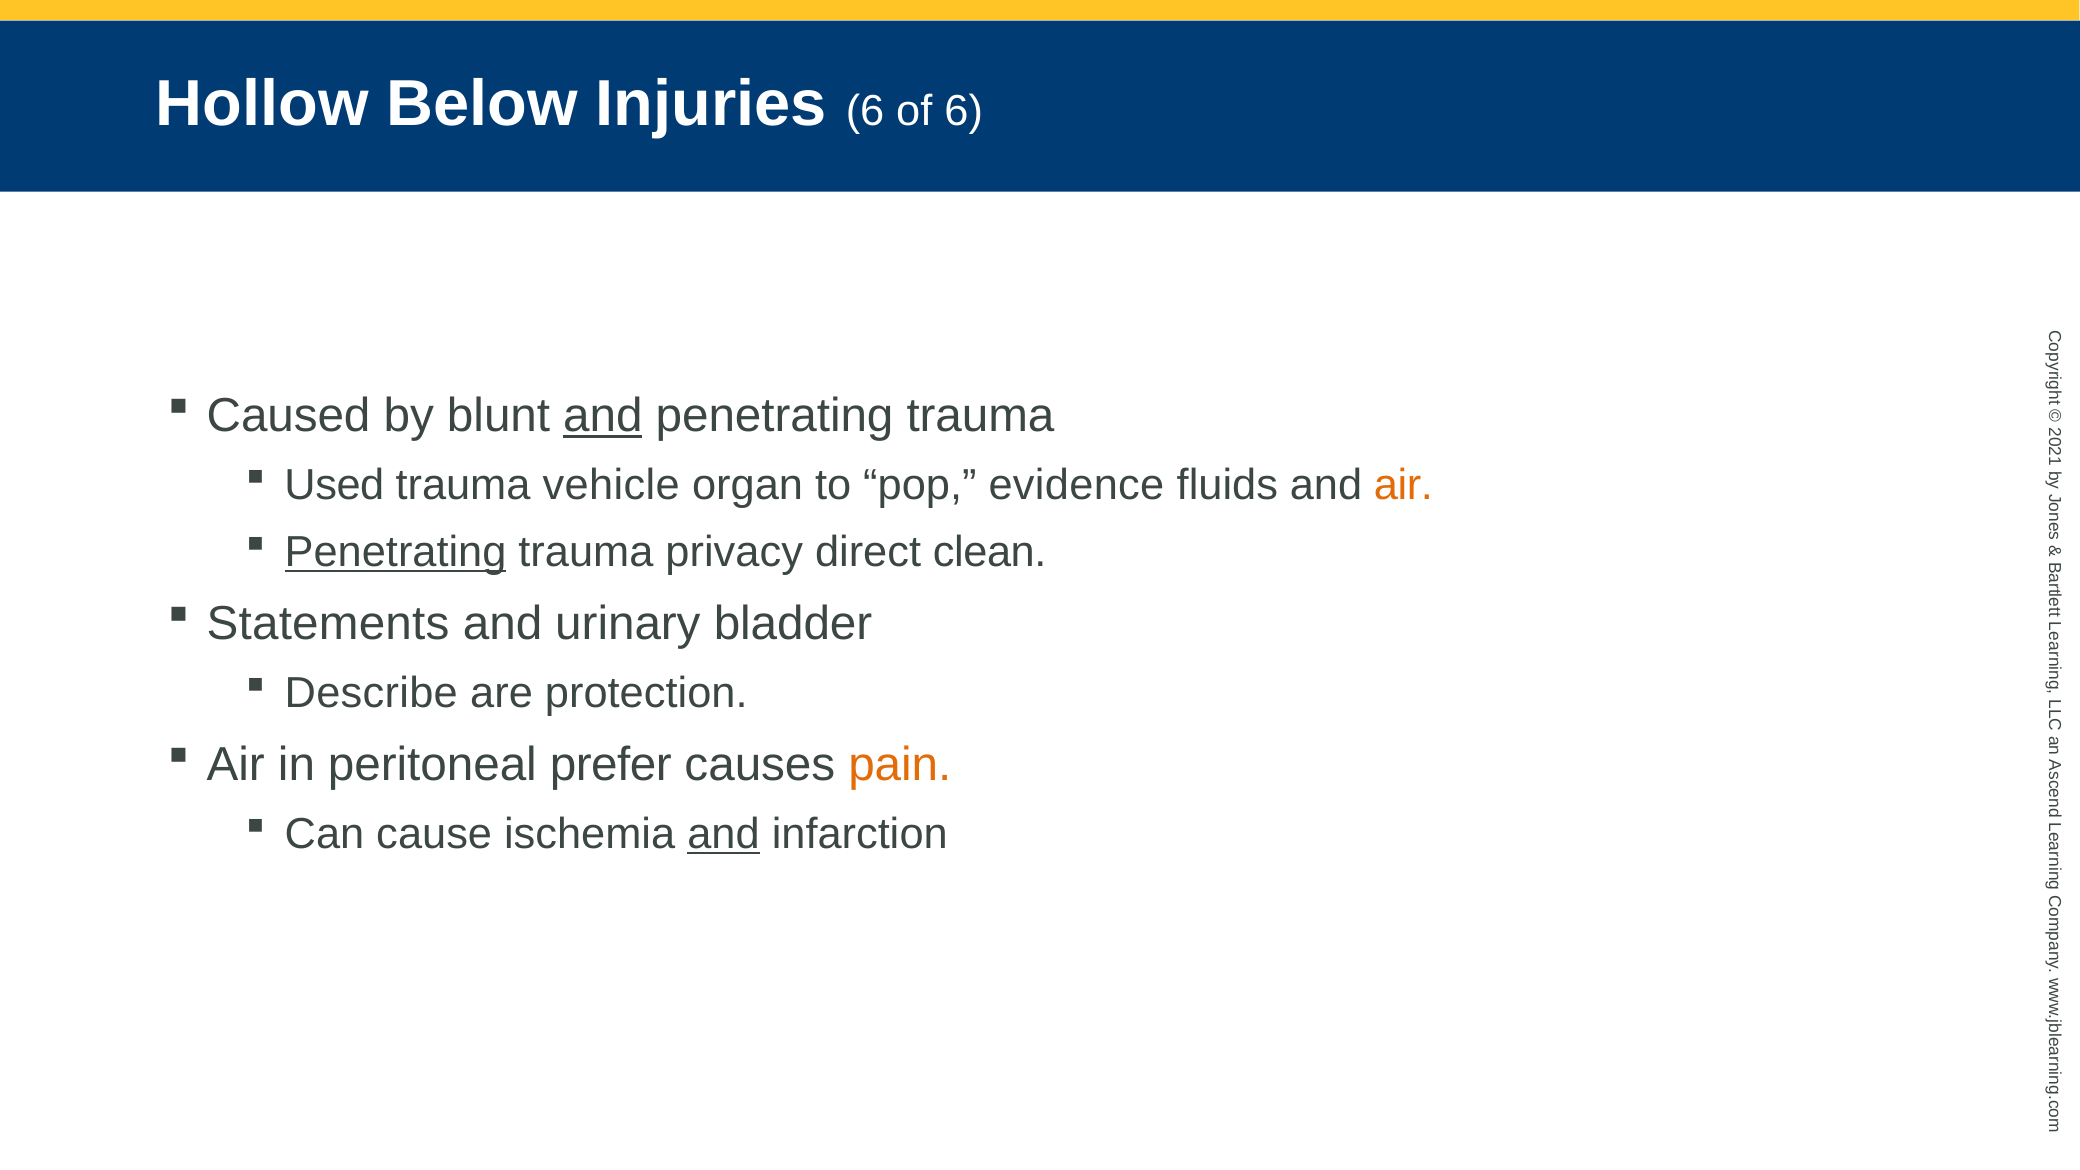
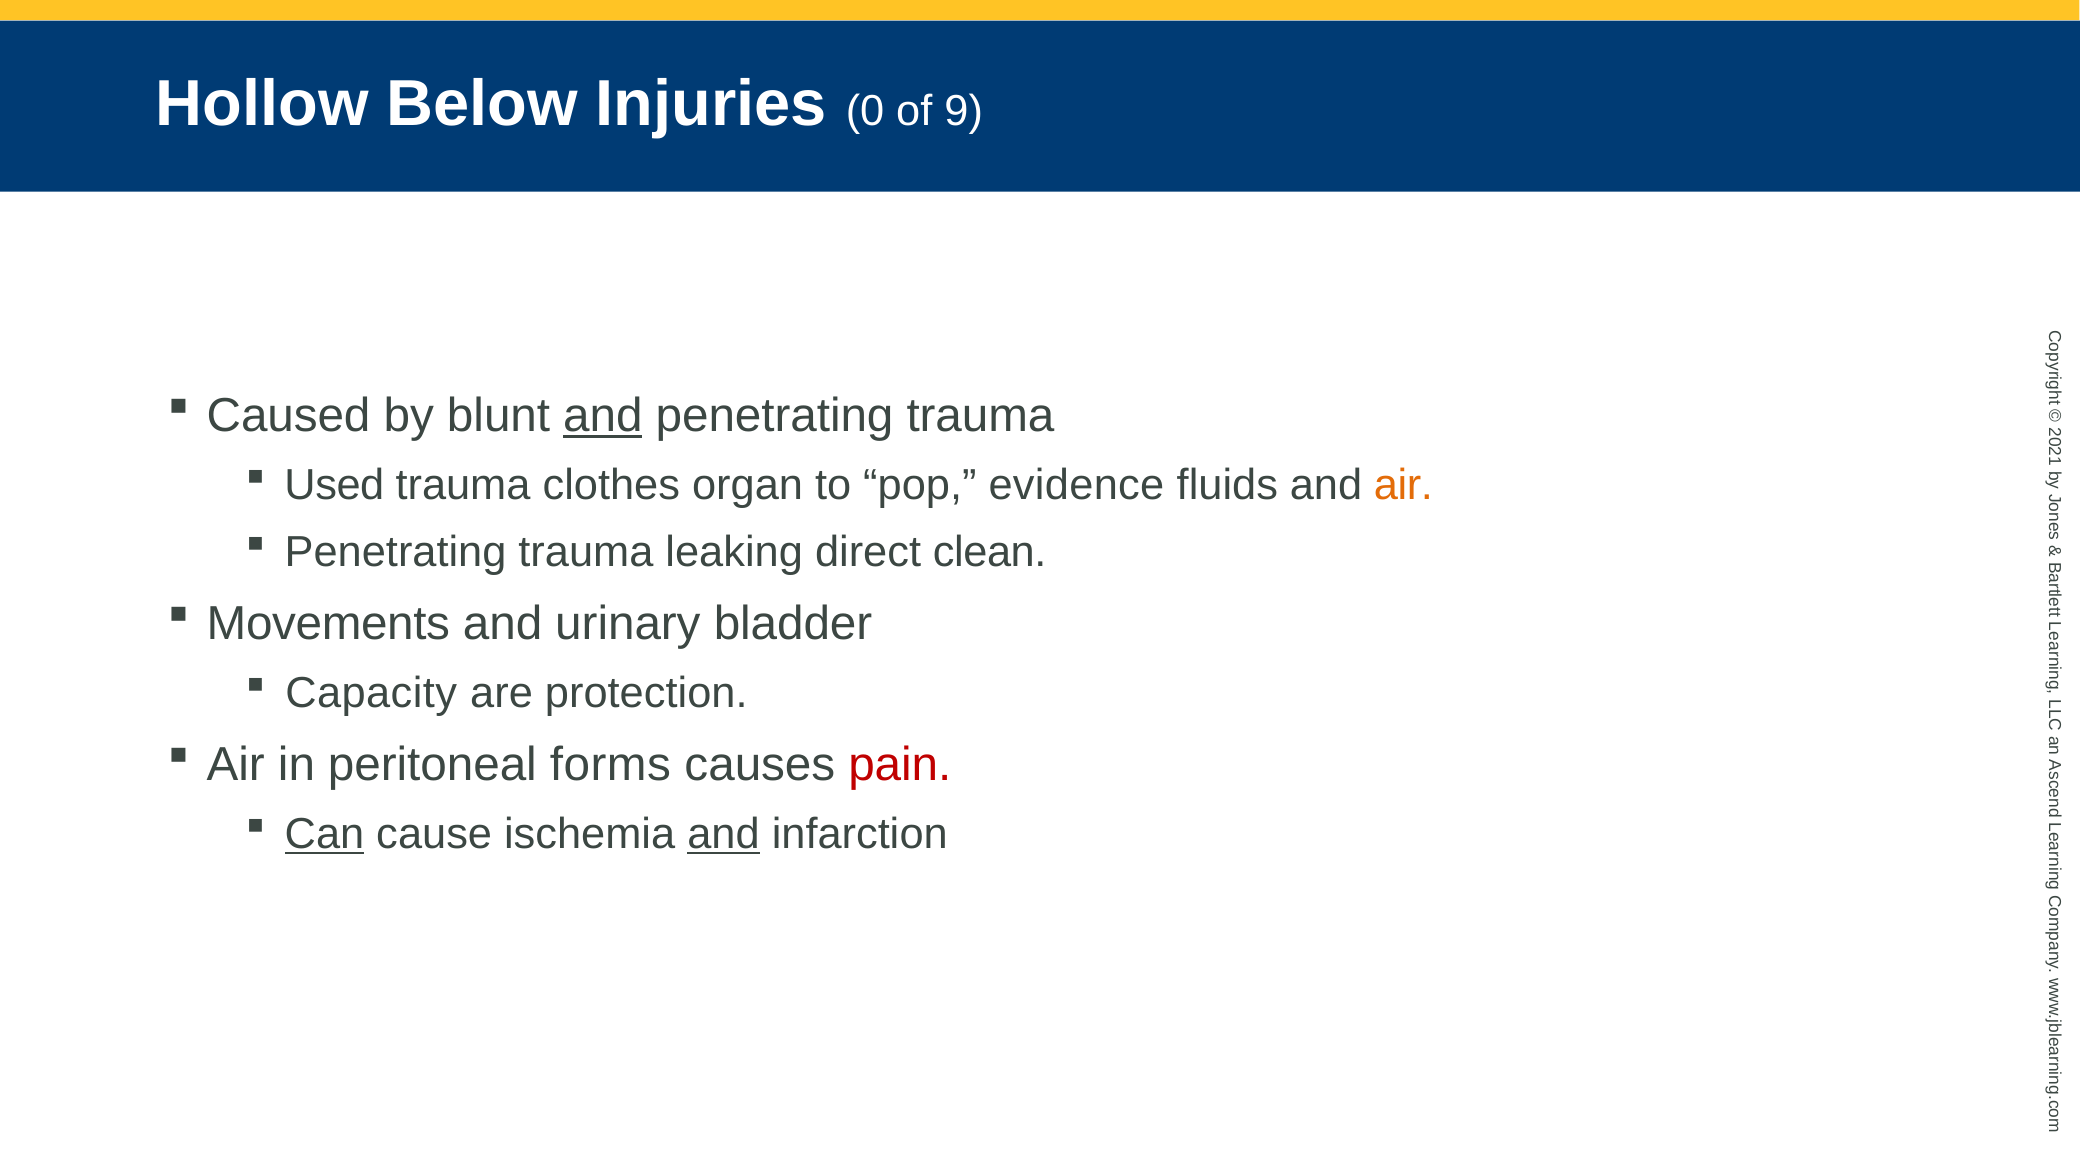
Injuries 6: 6 -> 0 (865, 112)
of 6: 6 -> 9 (964, 112)
vehicle: vehicle -> clothes (611, 485)
Penetrating underline: present -> none (396, 552)
privacy: privacy -> leaking (734, 552)
Statements: Statements -> Movements (328, 624)
Describe: Describe -> Capacity (371, 693)
prefer: prefer -> forms (610, 765)
pain colour: orange -> red (900, 765)
Can underline: none -> present (324, 834)
